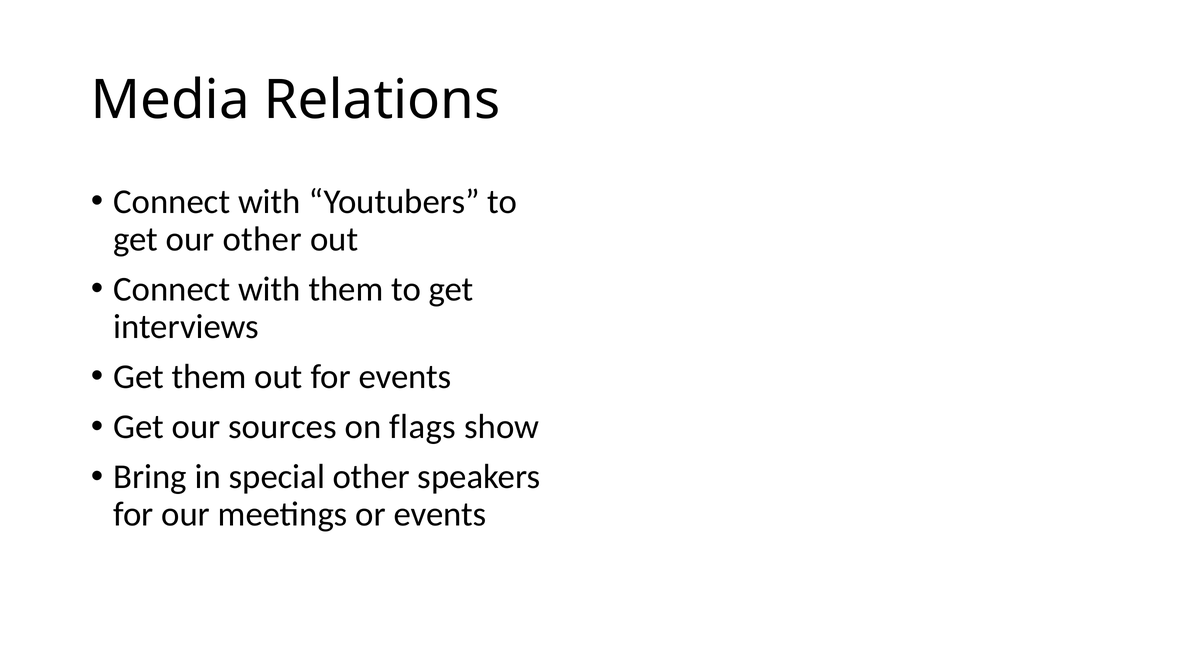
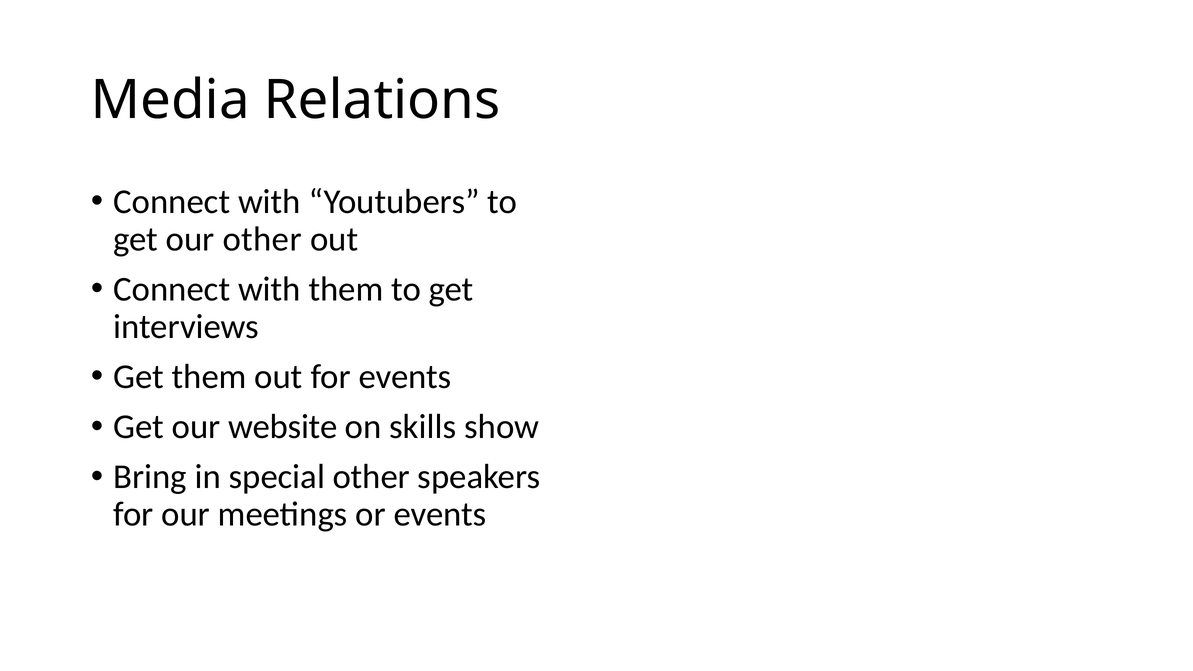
sources: sources -> website (283, 427)
flags: flags -> skills (423, 427)
